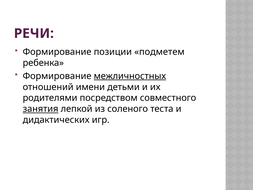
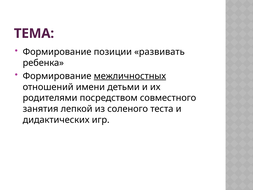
РЕЧИ: РЕЧИ -> ТЕМА (34, 33)
подметем: подметем -> развивать (159, 52)
занятия underline: present -> none (41, 109)
